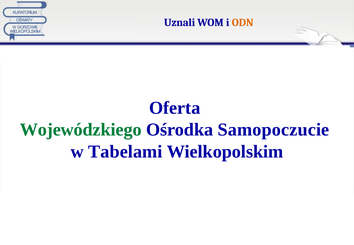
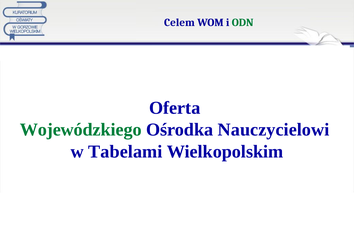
Uznali: Uznali -> Celem (179, 22)
ODN colour: orange -> green (243, 22)
Samopoczucie: Samopoczucie -> Nauczycielowi (274, 130)
